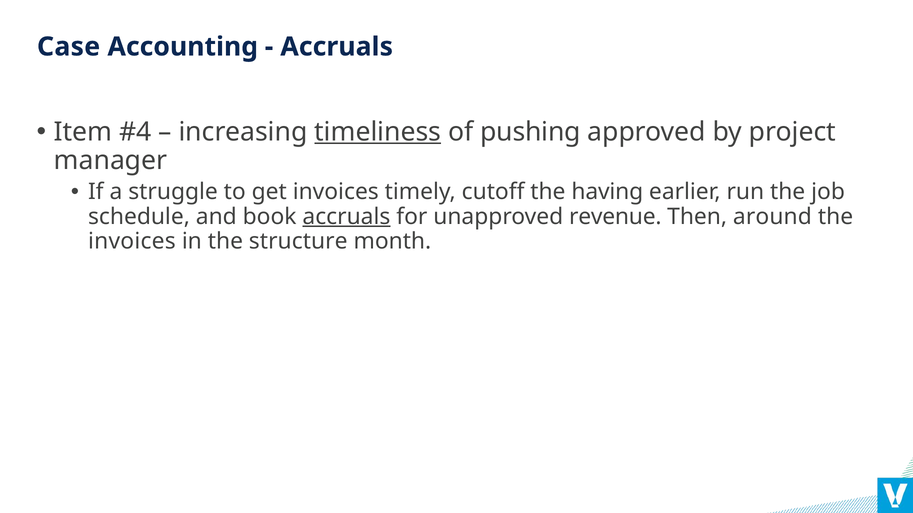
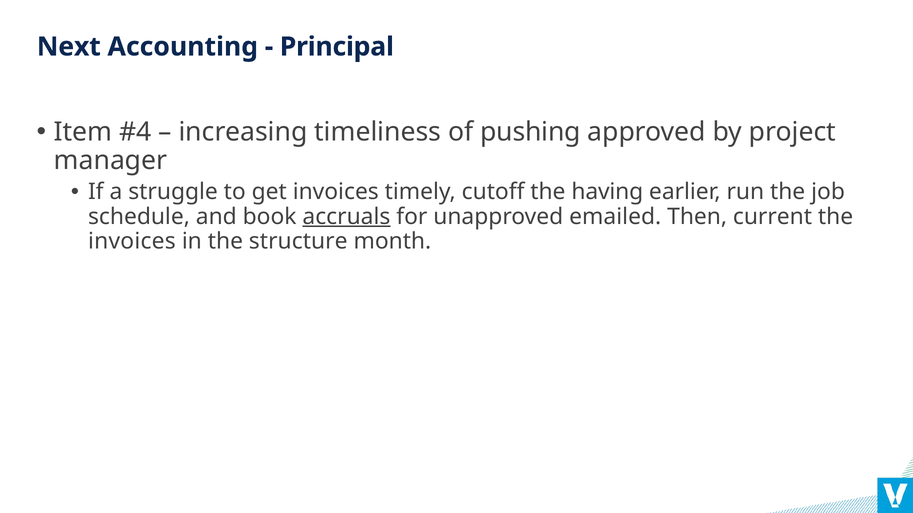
Case: Case -> Next (69, 47)
Accruals: Accruals -> Principal (337, 47)
timeliness underline: present -> none (378, 132)
revenue: revenue -> emailed (615, 217)
around: around -> current (772, 217)
